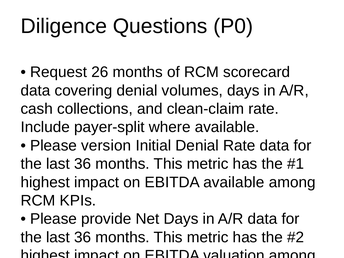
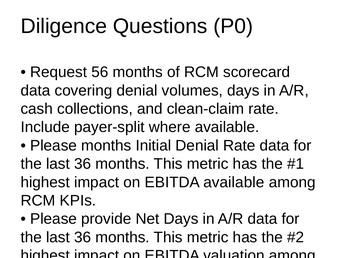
26: 26 -> 56 (100, 72)
Please version: version -> months (106, 146)
